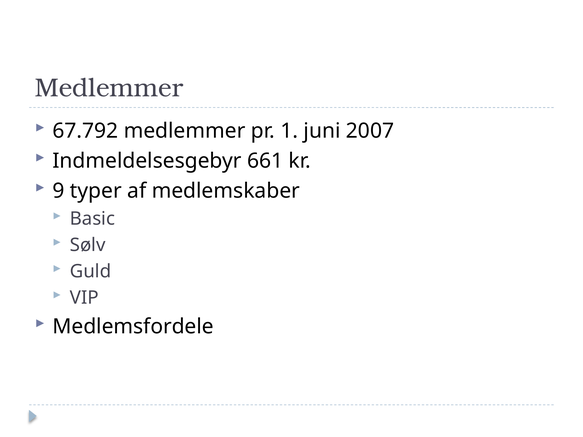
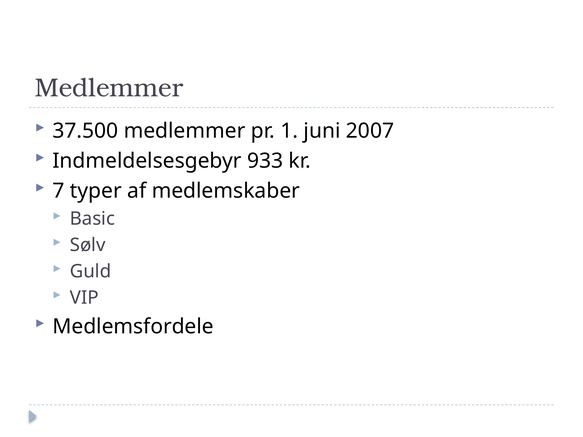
67.792: 67.792 -> 37.500 (85, 131)
661: 661 -> 933 (265, 161)
9: 9 -> 7 (58, 191)
